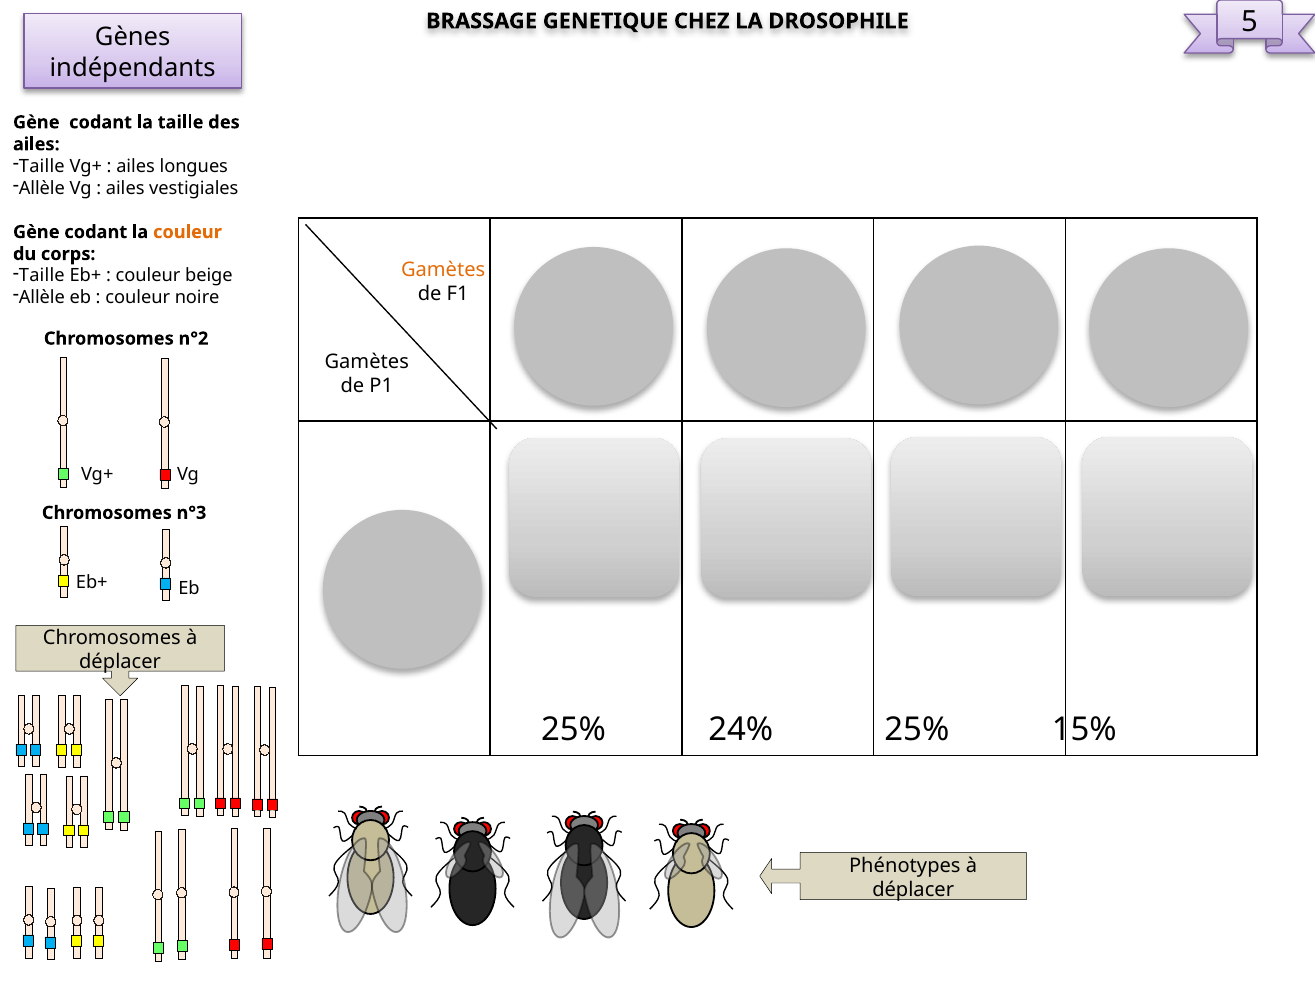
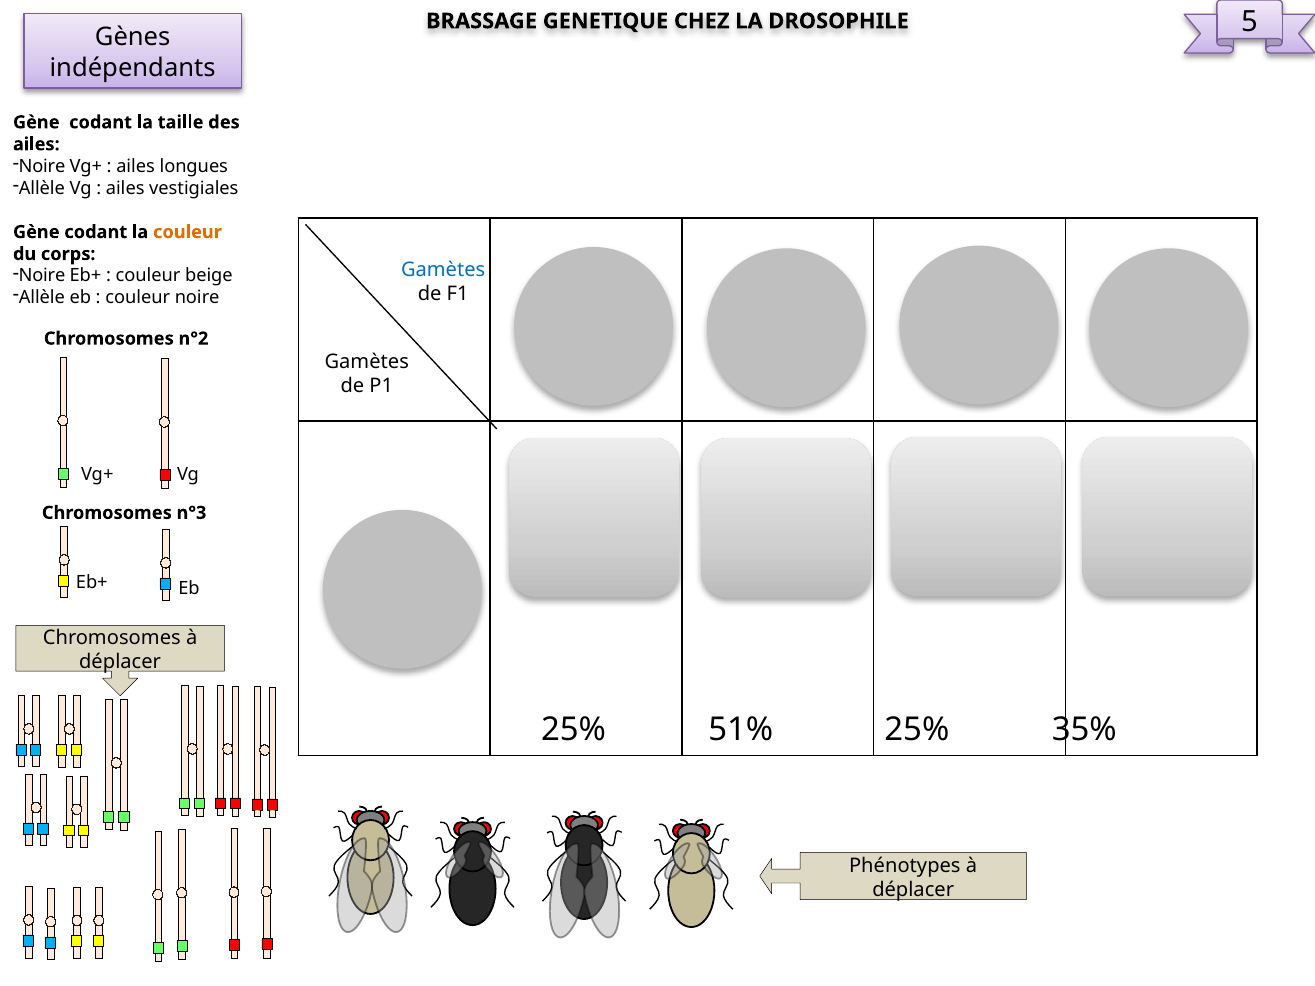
Taille: Taille -> Noire (42, 166)
Gamètes colour: orange -> blue (443, 270)
Taille: Taille -> Noire (42, 276)
24%: 24% -> 51% (741, 730)
15%: 15% -> 35% (1084, 730)
